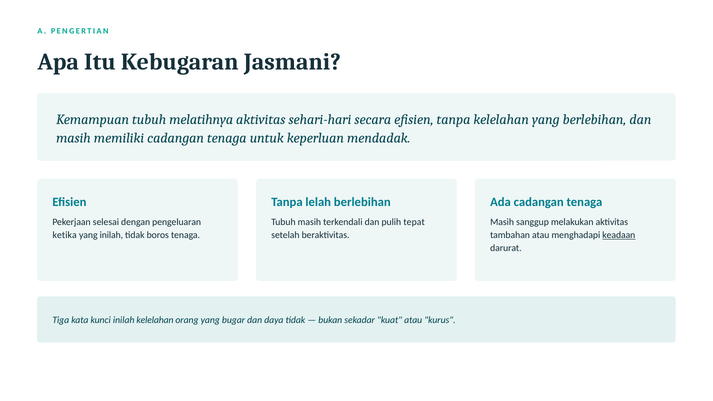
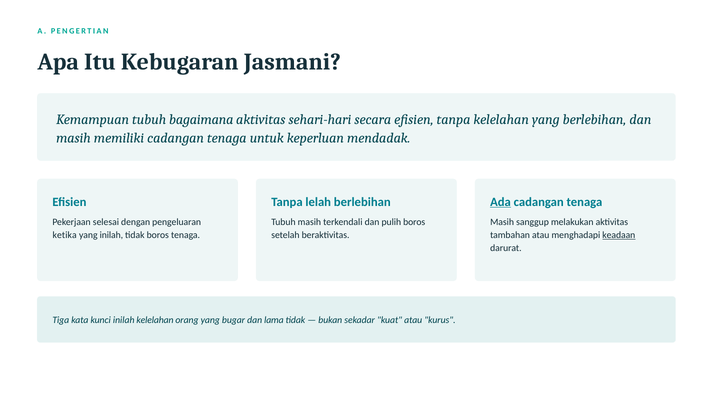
melatihnya: melatihnya -> bagaimana (201, 120)
Ada underline: none -> present (500, 202)
pulih tepat: tepat -> boros (414, 222)
daya: daya -> lama (274, 320)
